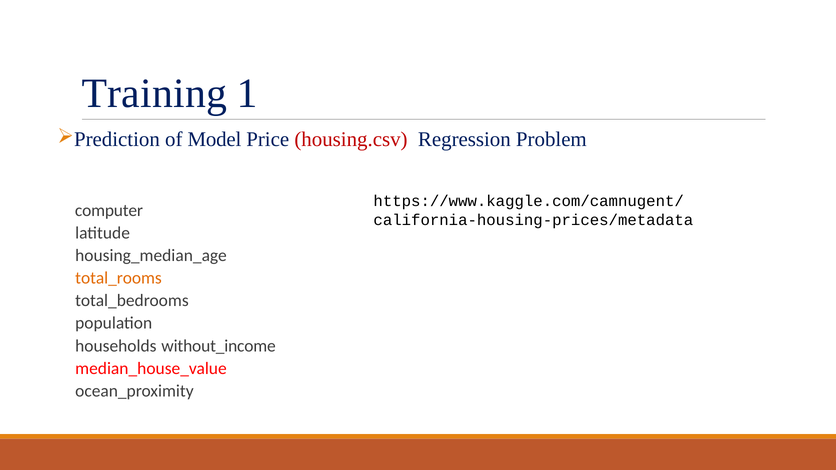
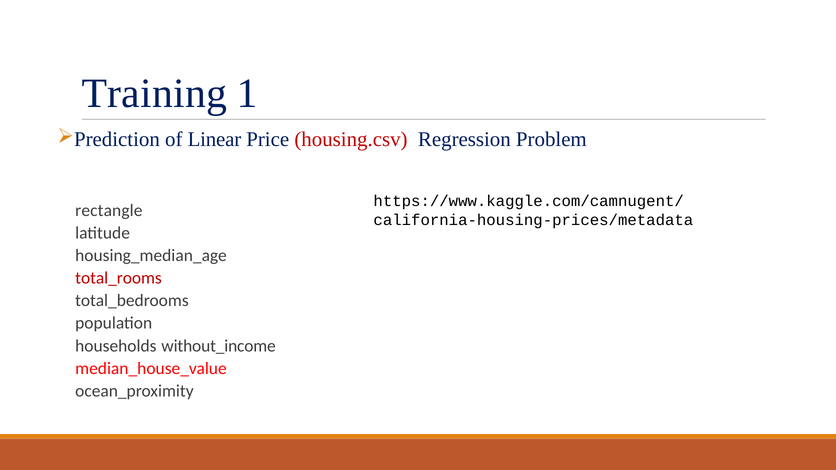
Model: Model -> Linear (214, 139)
computer: computer -> rectangle (109, 211)
total_rooms colour: orange -> red (119, 278)
